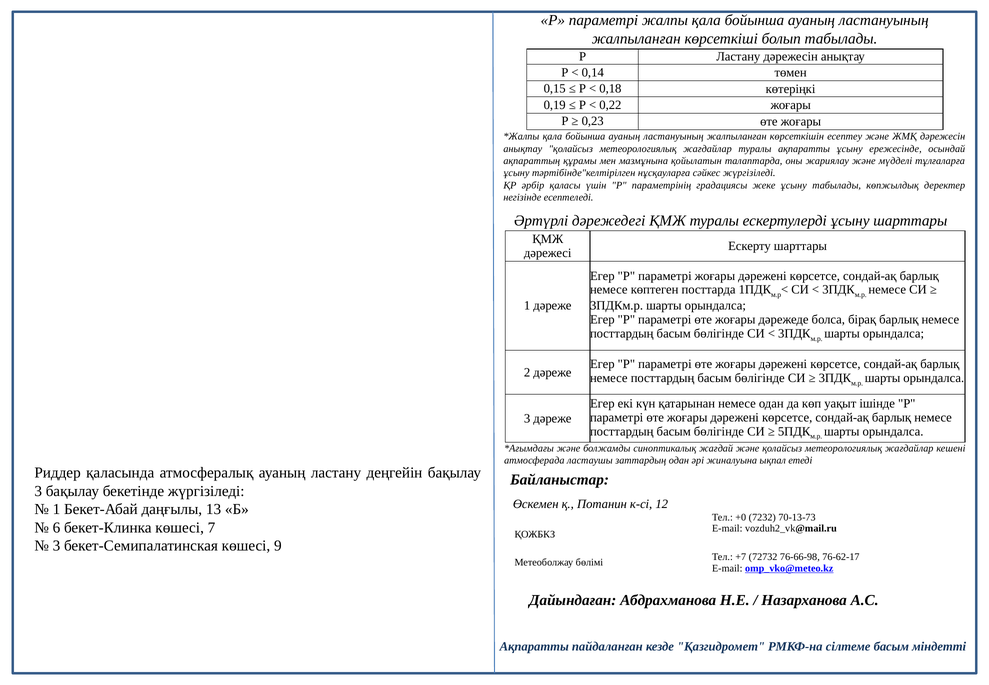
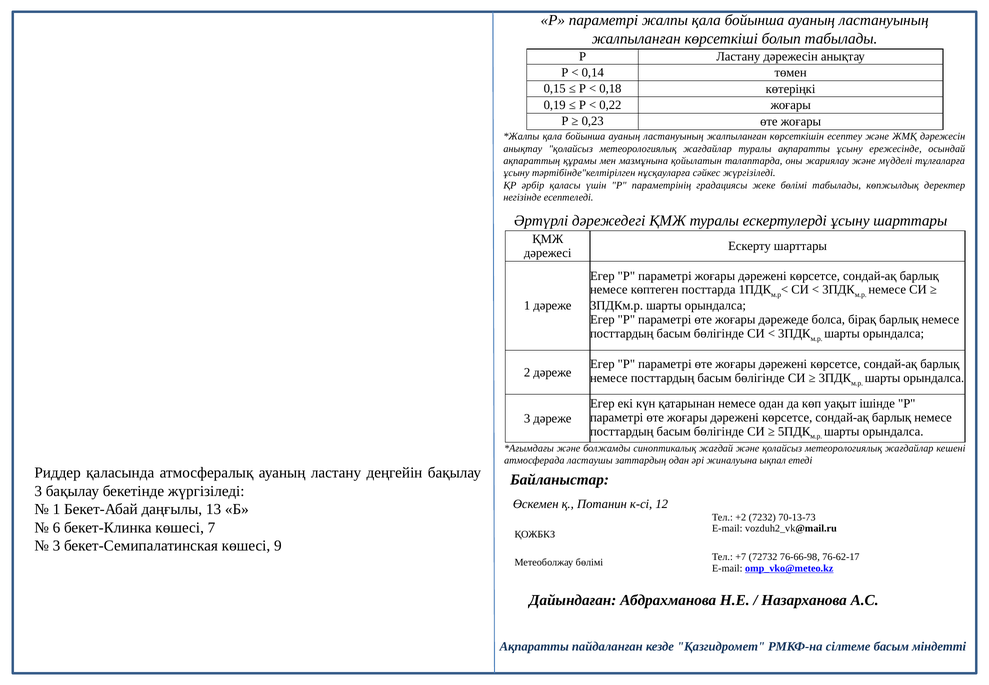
жеке ұсыну: ұсыну -> бөлімі (794, 185)
+0: +0 -> +2 (741, 517)
